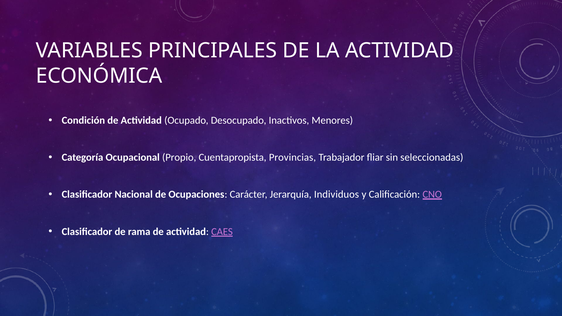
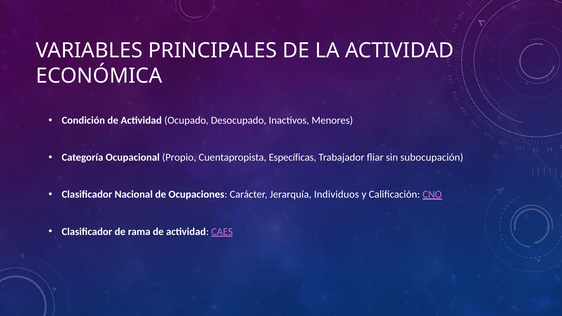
Provincias: Provincias -> Específicas (293, 157)
seleccionadas: seleccionadas -> subocupación (432, 157)
